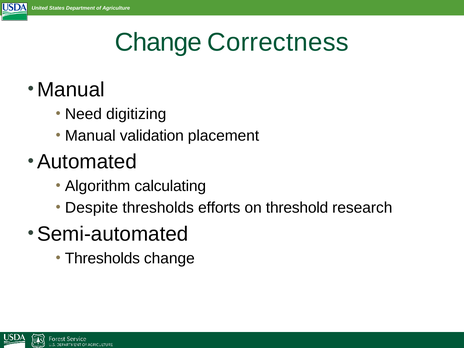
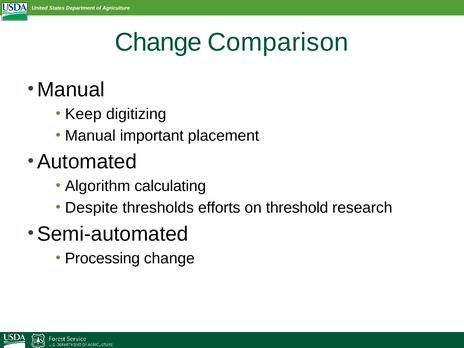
Correctness: Correctness -> Comparison (278, 42)
Need: Need -> Keep (83, 114)
validation: validation -> important (152, 136)
Thresholds: Thresholds -> Processing (102, 258)
